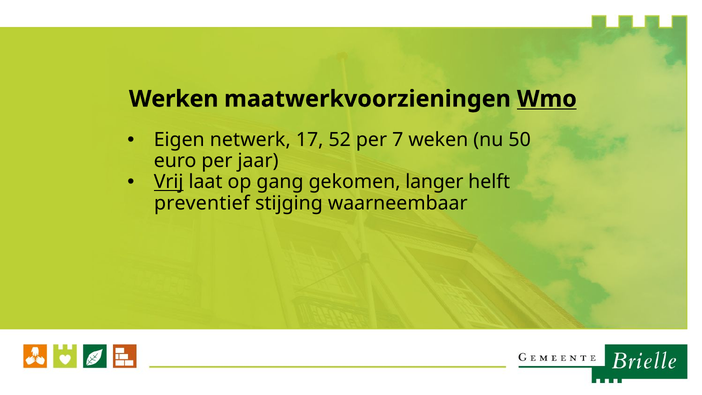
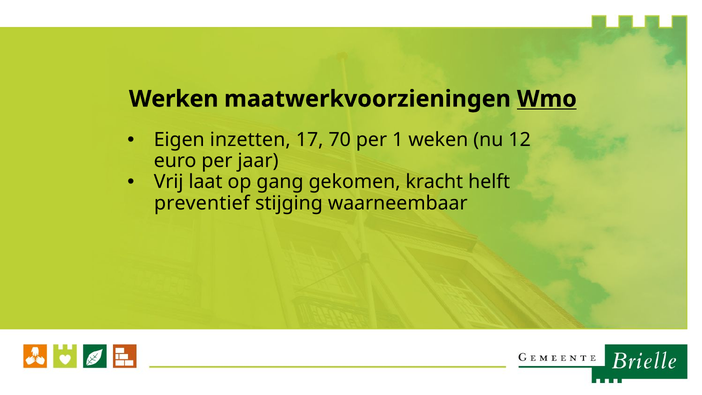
netwerk: netwerk -> inzetten (250, 140)
52: 52 -> 70 (340, 140)
7: 7 -> 1 (398, 140)
50: 50 -> 12 (520, 140)
Vrij underline: present -> none (169, 182)
langer: langer -> kracht (434, 182)
